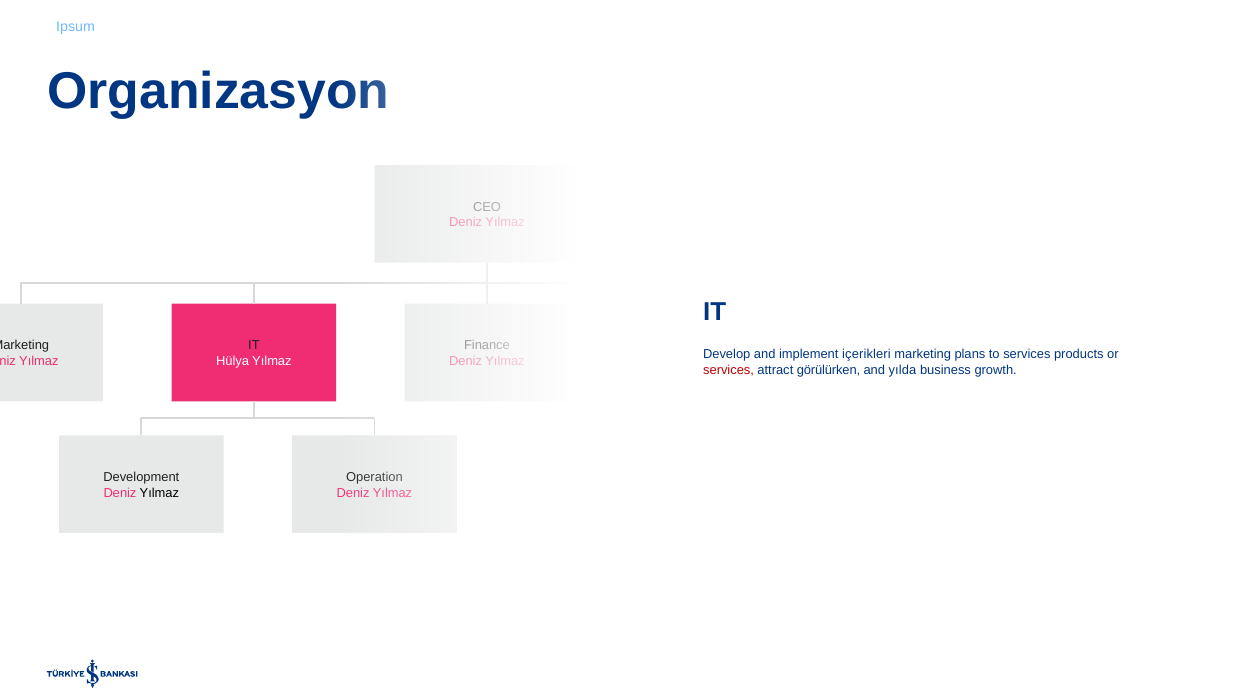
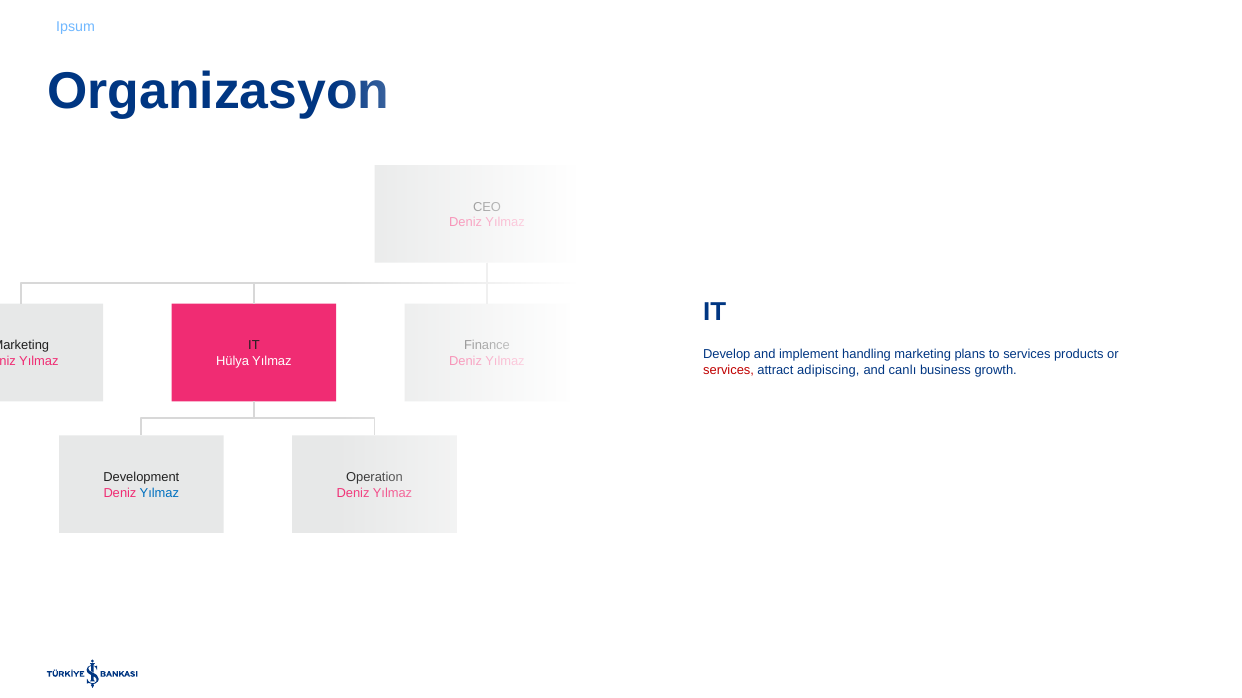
içerikleri: içerikleri -> handling (867, 355)
görülürken: görülürken -> adipiscing (828, 371)
yılda: yılda -> canlı (902, 371)
Yılmaz colour: black -> blue (159, 493)
